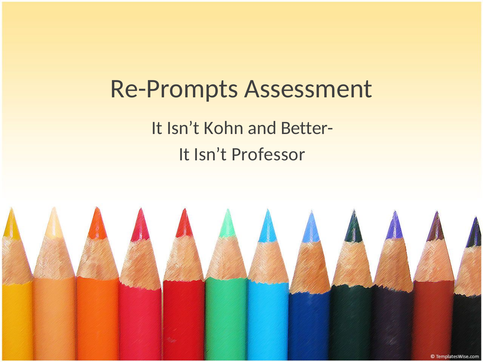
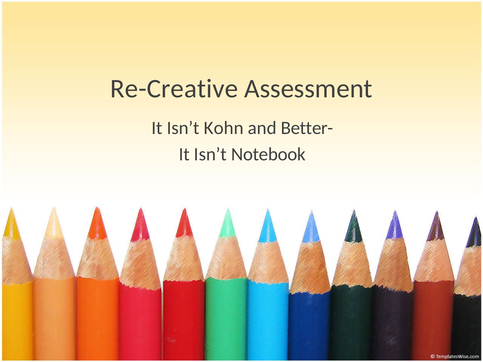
Re-Prompts: Re-Prompts -> Re-Creative (174, 89)
Professor: Professor -> Notebook (268, 154)
